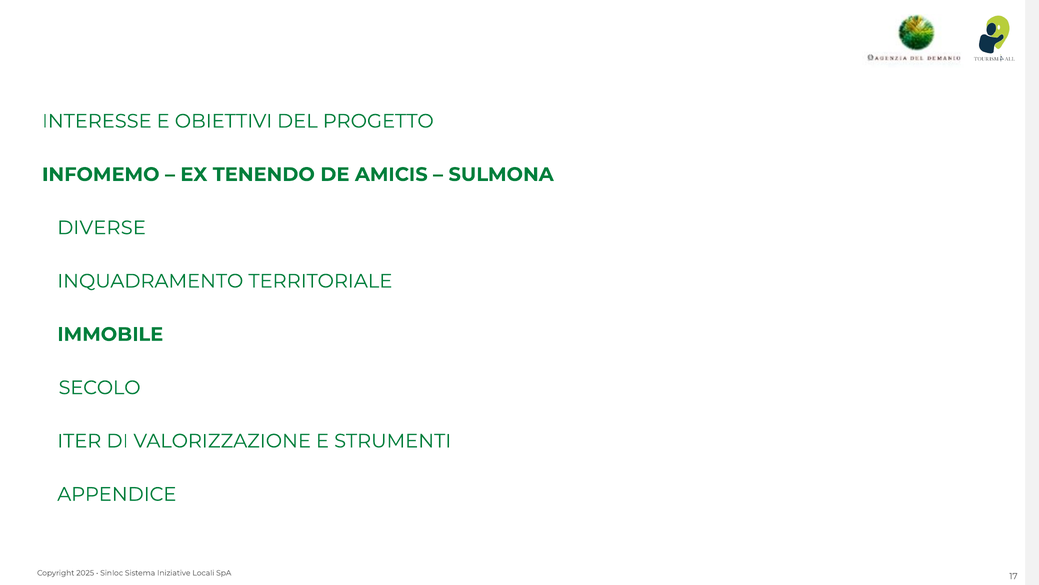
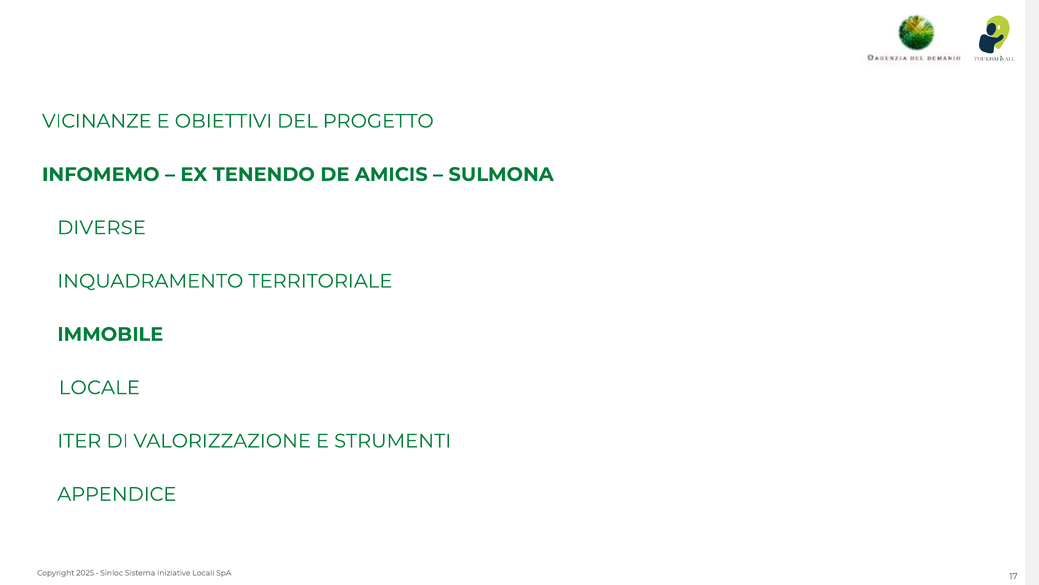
INTERESSE: INTERESSE -> VICINANZE (97, 121)
SECOLO: SECOLO -> LOCALE (99, 387)
